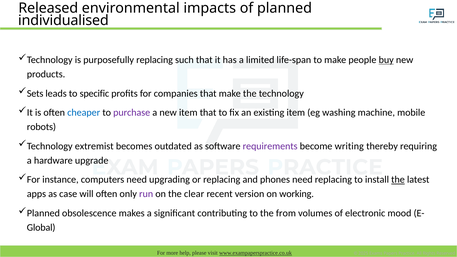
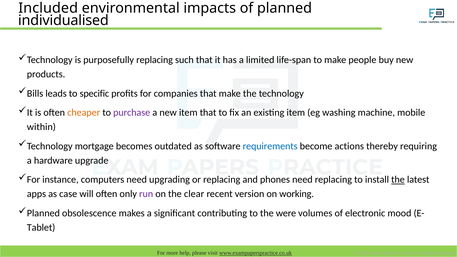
Released: Released -> Included (48, 8)
buy underline: present -> none (386, 60)
Sets: Sets -> Bills (35, 93)
cheaper colour: blue -> orange (84, 113)
robots: robots -> within (41, 127)
extremist: extremist -> mortgage (94, 146)
requirements colour: purple -> blue (270, 146)
writing: writing -> actions (349, 146)
from: from -> were (286, 213)
Global: Global -> Tablet (41, 228)
